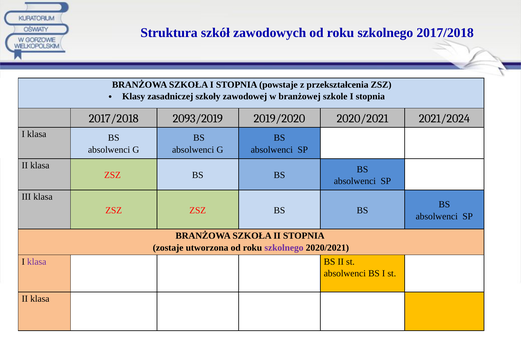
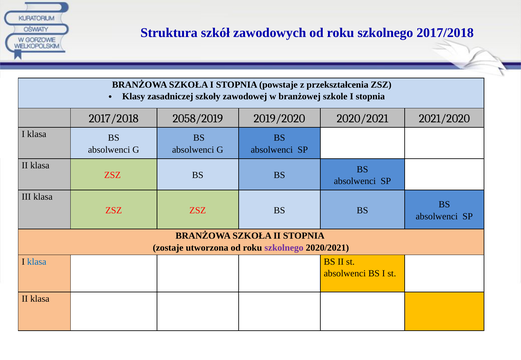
2093/2019: 2093/2019 -> 2058/2019 (198, 119)
2021/2024: 2021/2024 -> 2021/2020 (444, 119)
klasa colour: purple -> blue (37, 262)
